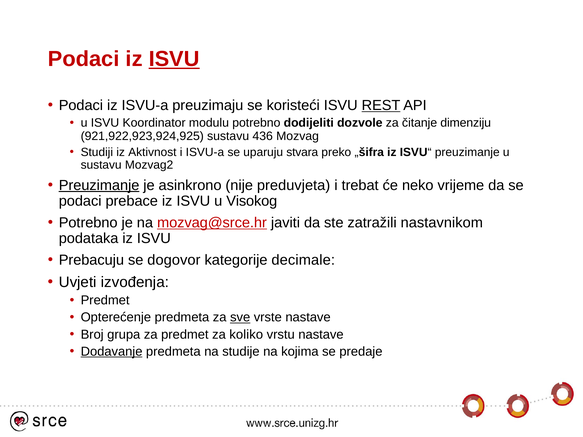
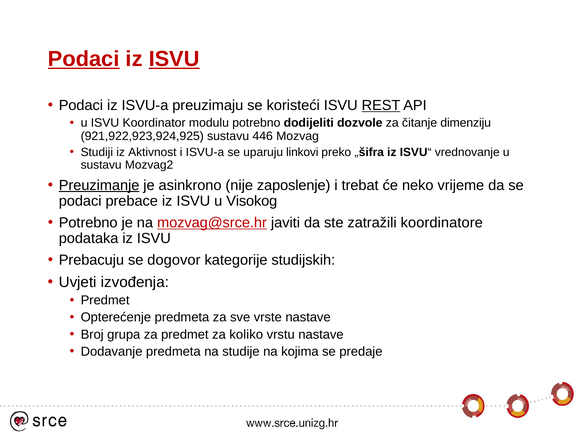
Podaci underline: none -> present (84, 59)
436: 436 -> 446 (263, 136)
stvara: stvara -> linkovi (302, 152)
ISVU“ preuzimanje: preuzimanje -> vrednovanje (467, 152)
preduvjeta: preduvjeta -> zaposlenje (294, 185)
nastavnikom: nastavnikom -> koordinatore (442, 223)
decimale: decimale -> studijskih (303, 260)
sve underline: present -> none (240, 318)
Dodavanje underline: present -> none (112, 352)
